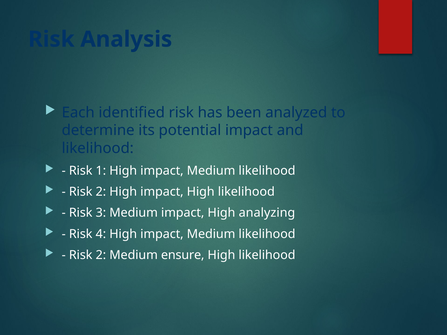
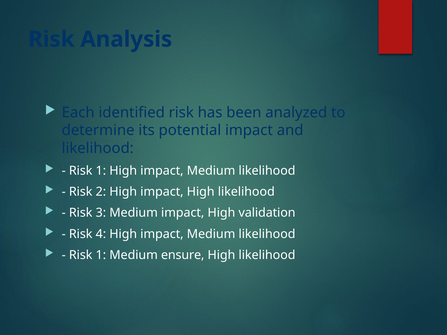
analyzing: analyzing -> validation (267, 213)
2: 2 -> 1 (101, 255)
